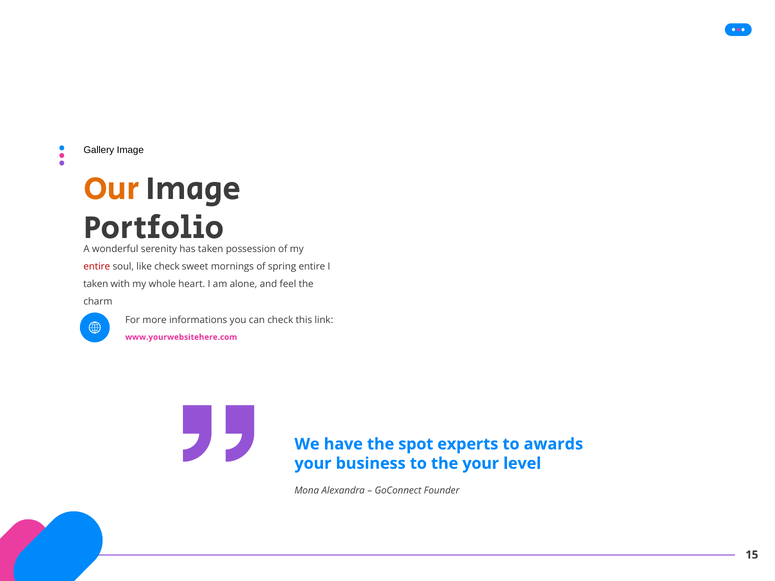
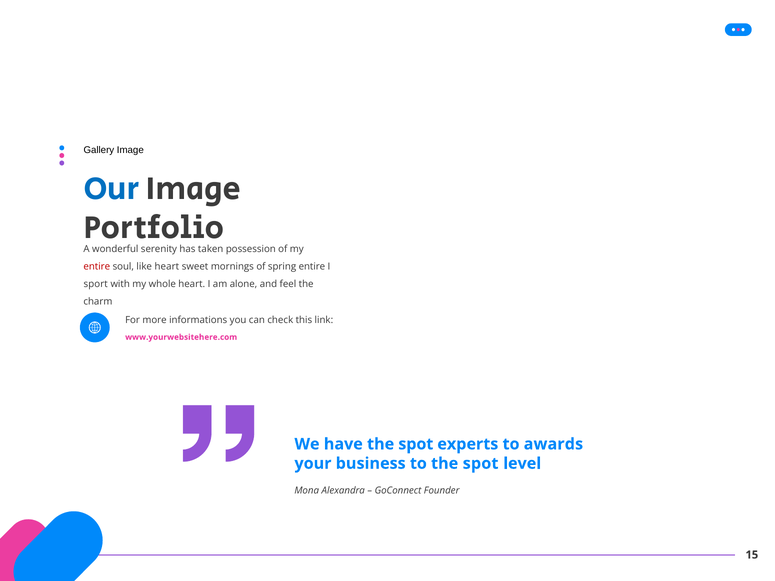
Our colour: orange -> blue (112, 189)
like check: check -> heart (167, 267)
taken: taken -> sport (96, 284)
to the your: your -> spot (481, 464)
